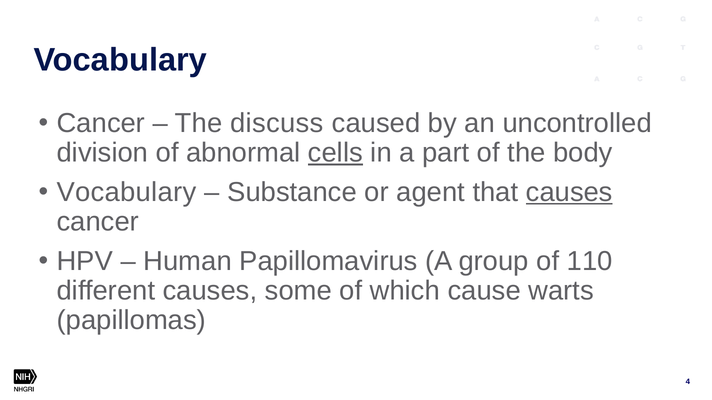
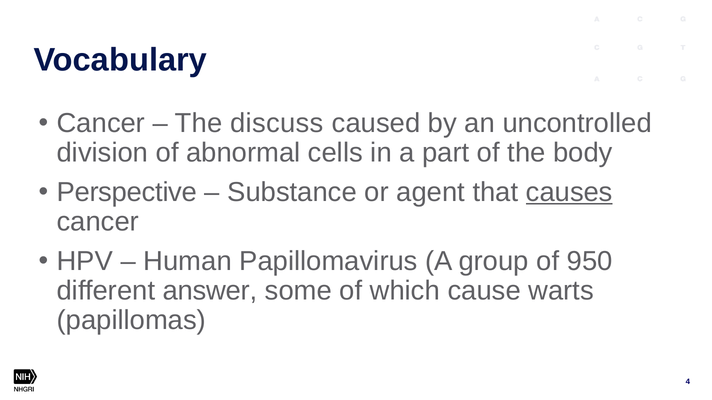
cells underline: present -> none (335, 153)
Vocabulary: Vocabulary -> Perspective (127, 192)
110: 110 -> 950 (590, 261)
different causes: causes -> answer (210, 291)
